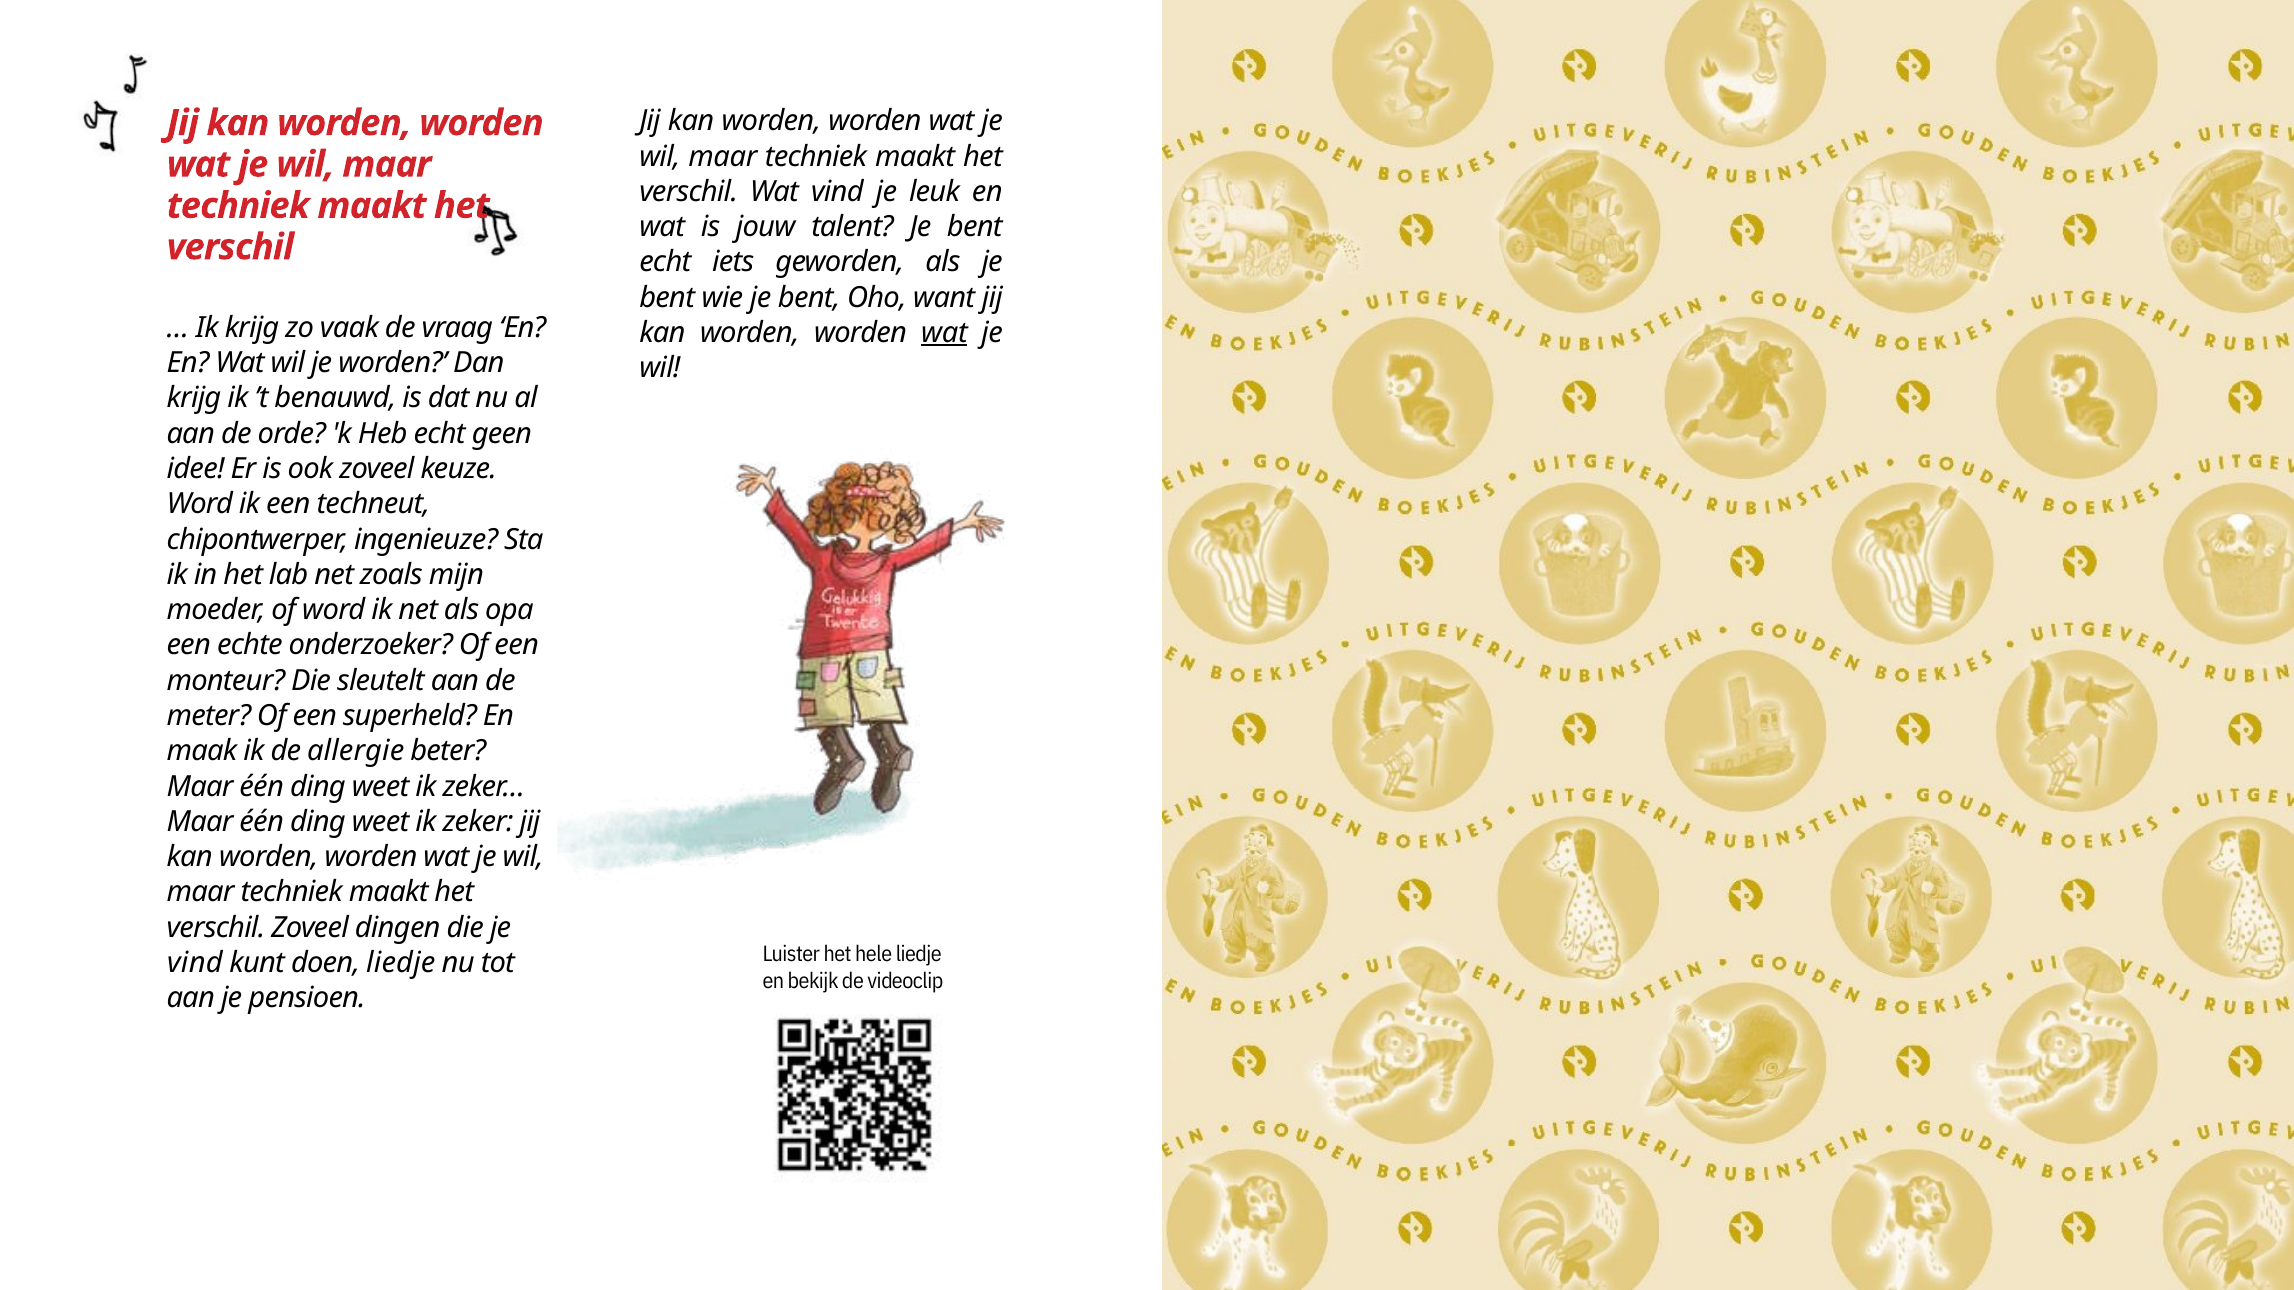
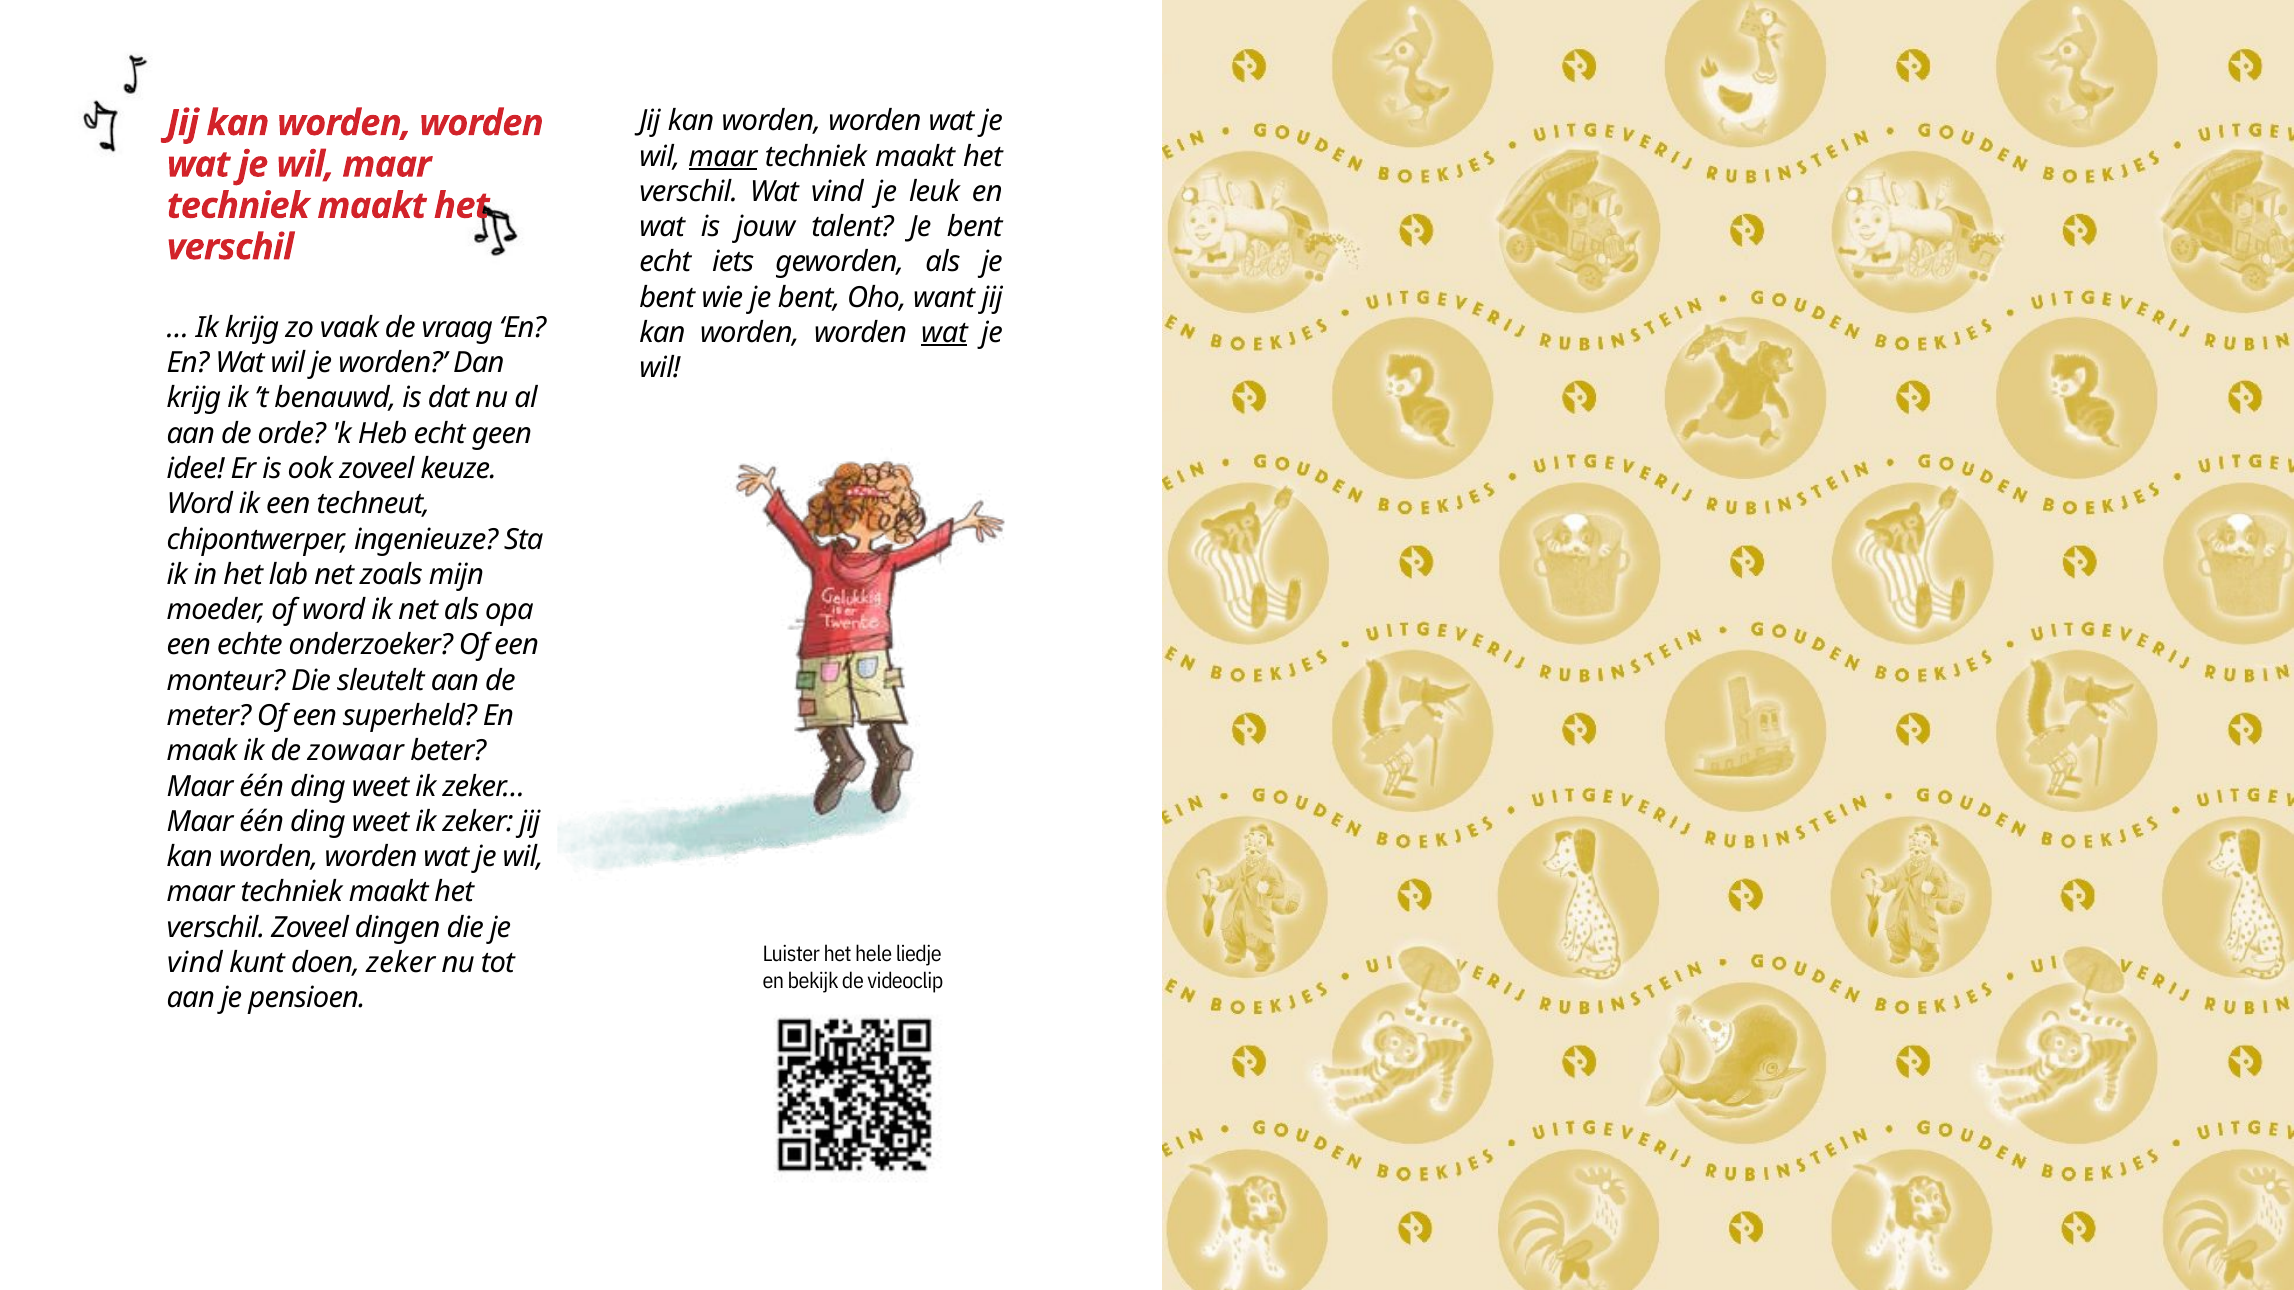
maar underline: none -> present (723, 156)
allergie: allergie -> zowaar (356, 751)
doen liedje: liedje -> zeker (401, 963)
